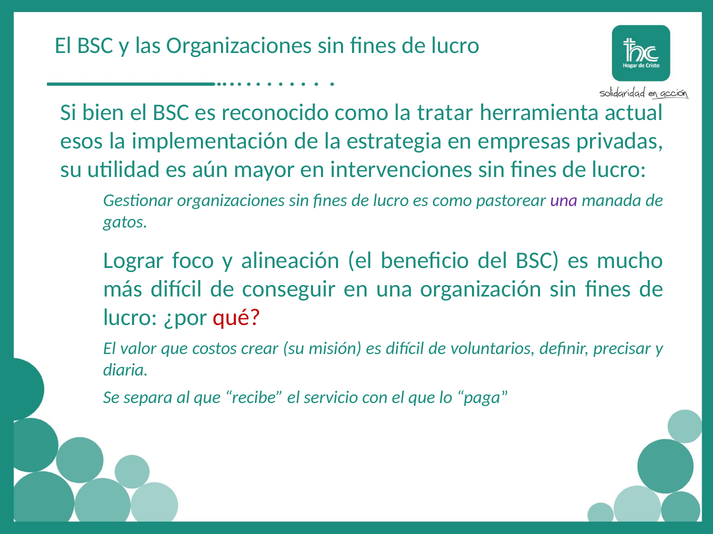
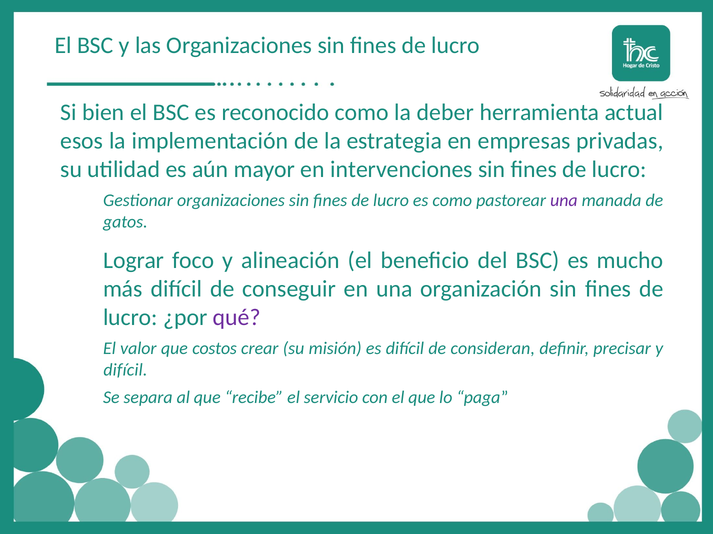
tratar: tratar -> deber (445, 113)
qué colour: red -> purple (237, 318)
voluntarios: voluntarios -> consideran (493, 349)
diaria: diaria -> difícil (125, 370)
